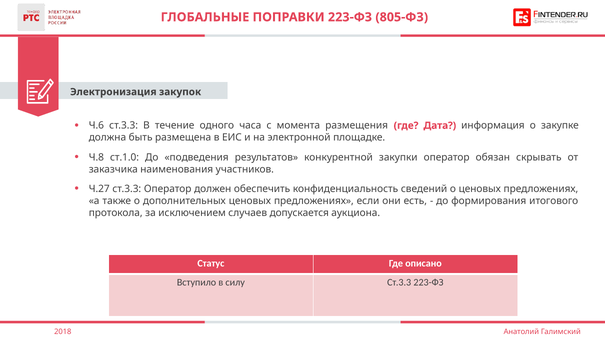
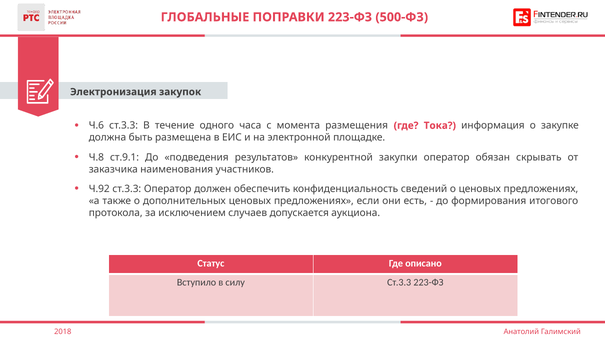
805-ФЗ: 805-ФЗ -> 500-ФЗ (402, 17)
Дата: Дата -> Тока (440, 126)
ст.1.0: ст.1.0 -> ст.9.1 (125, 157)
Ч.27: Ч.27 -> Ч.92 (99, 189)
